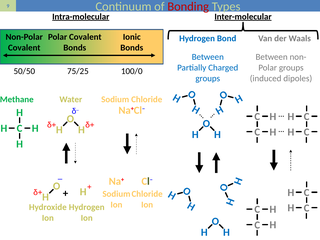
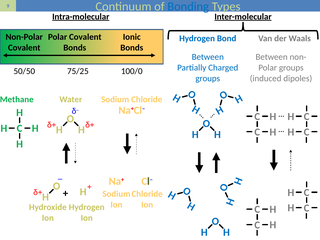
Bonding colour: red -> blue (188, 7)
